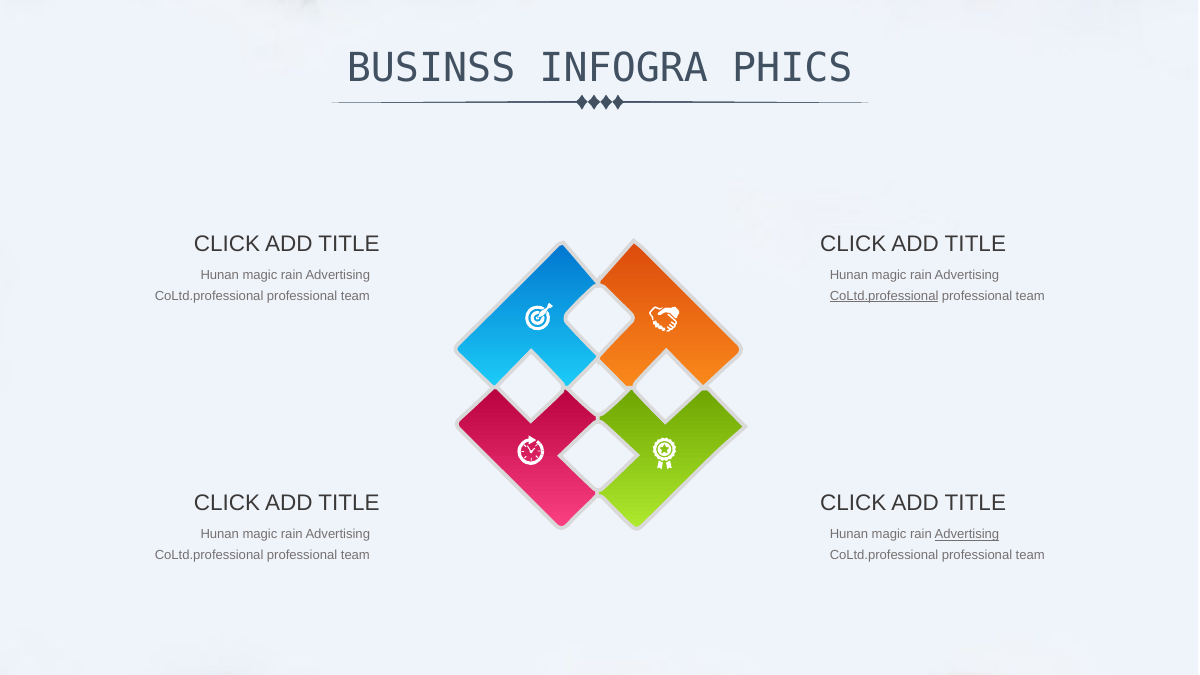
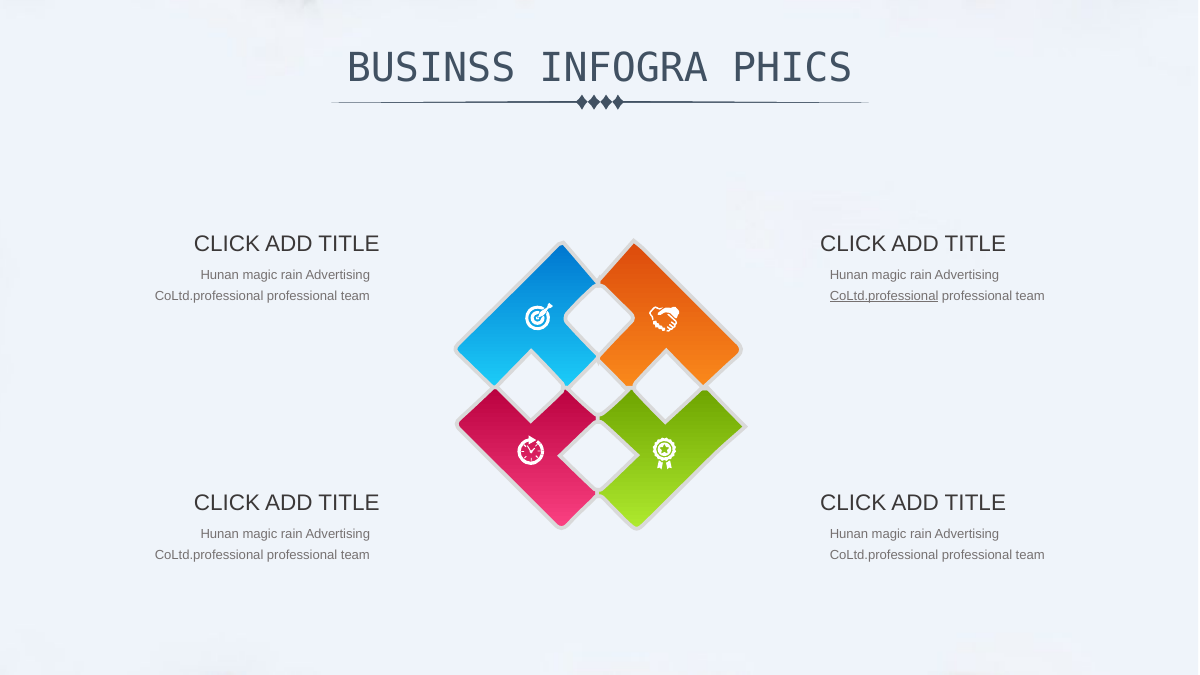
Advertising underline: present -> none (967, 534)
